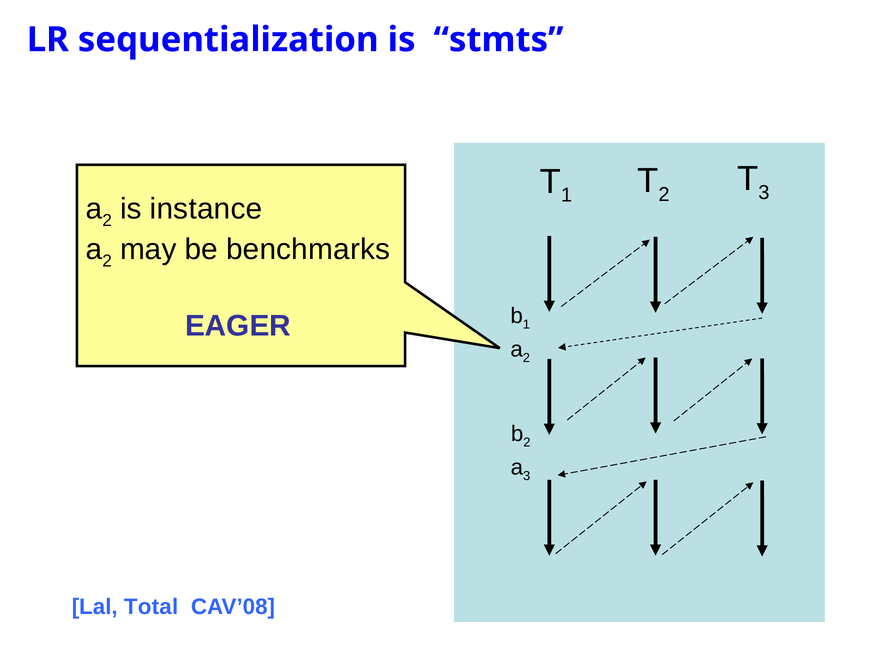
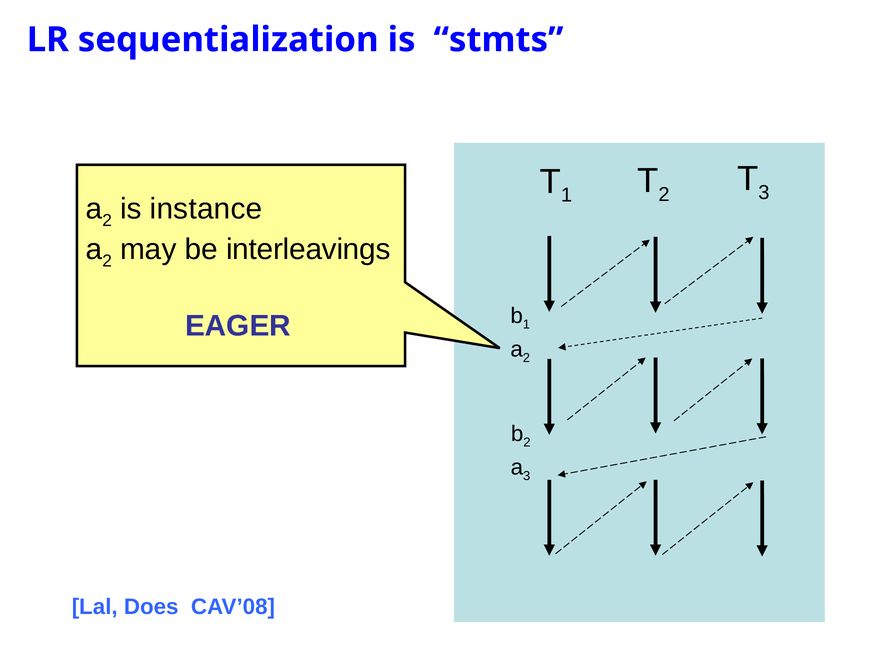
benchmarks: benchmarks -> interleavings (308, 250)
Total: Total -> Does (151, 607)
